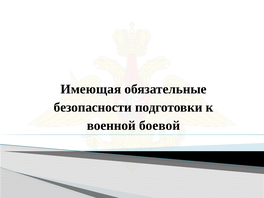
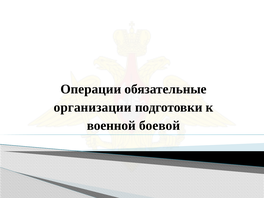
Имеющая: Имеющая -> Операции (91, 89)
безопасности: безопасности -> организации (93, 107)
